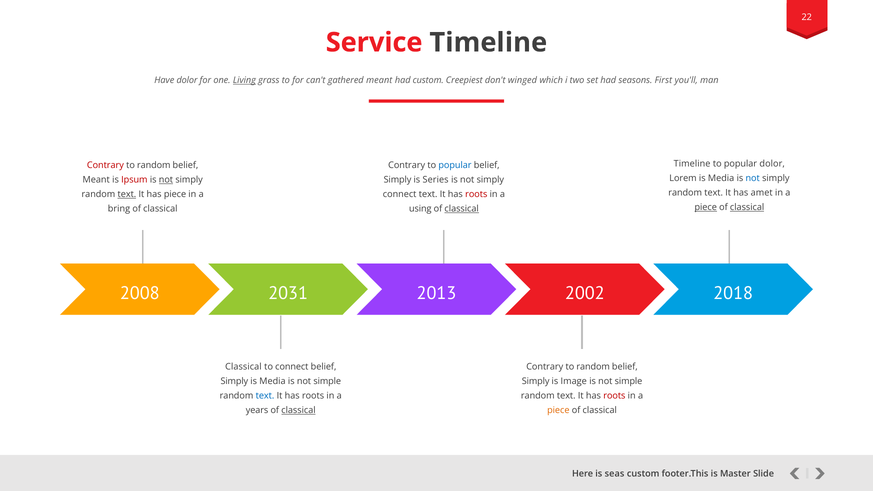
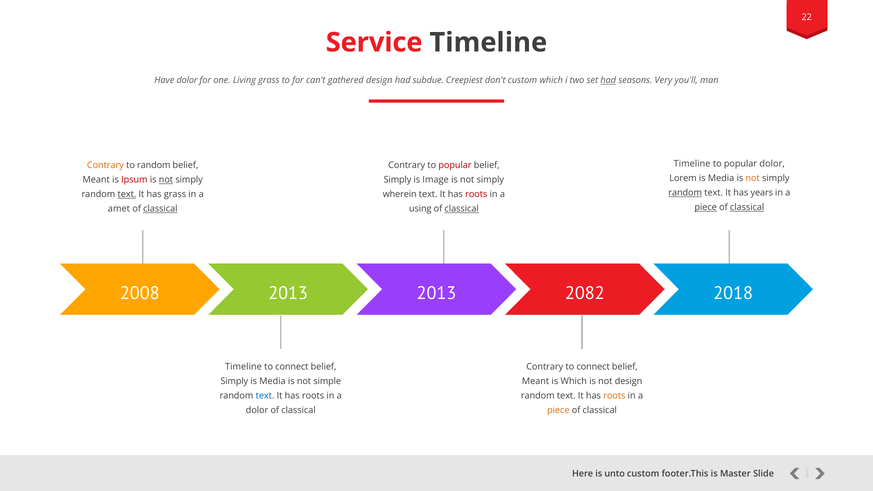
Living underline: present -> none (244, 80)
gathered meant: meant -> design (379, 80)
had custom: custom -> subdue (428, 80)
don't winged: winged -> custom (523, 80)
had underline: none -> present (608, 80)
First: First -> Very (663, 80)
Contrary colour: red -> orange (105, 165)
popular colour: blue -> red (455, 165)
not colour: blue -> orange (753, 178)
Series: Series -> Image (436, 180)
random underline: none -> present (685, 193)
amet: amet -> years (762, 193)
has piece: piece -> grass (175, 194)
connect: connect -> wherein (400, 194)
bring: bring -> amet (119, 209)
classical underline: none -> present (160, 209)
2008 2031: 2031 -> 2013 (288, 293)
2002: 2002 -> 2082 (585, 293)
Classical: Classical -> Timeline (243, 367)
random: random -> connect (593, 367)
Simply: Simply -> Meant (536, 381)
is Image: Image -> Which (574, 381)
simple: simple -> design (629, 381)
roots colour: red -> orange (614, 396)
years: years -> dolor (257, 410)
classical underline: present -> none (298, 410)
seas: seas -> unto (615, 474)
